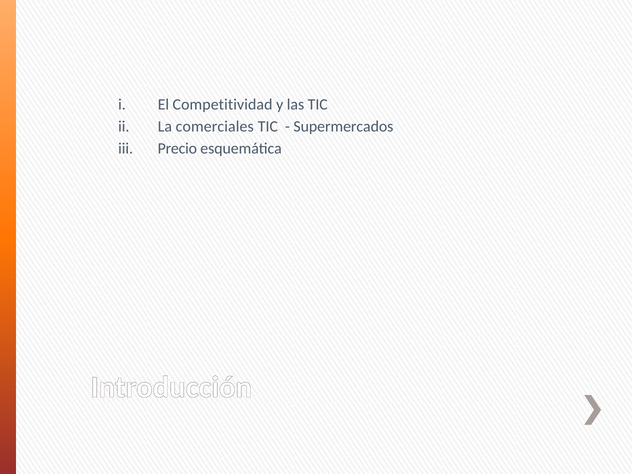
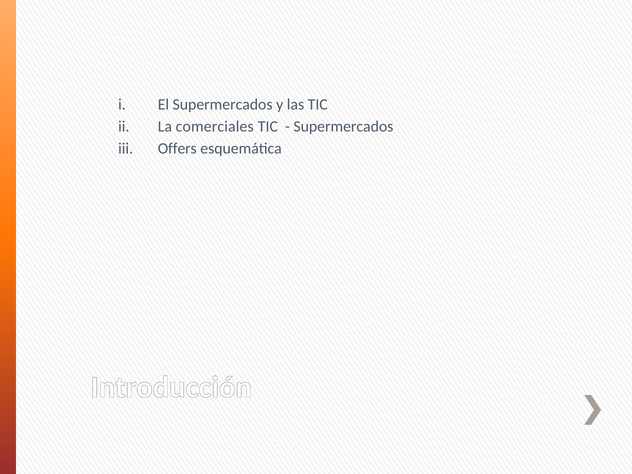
El Competitividad: Competitividad -> Supermercados (223, 104)
Precio: Precio -> Offers (177, 149)
